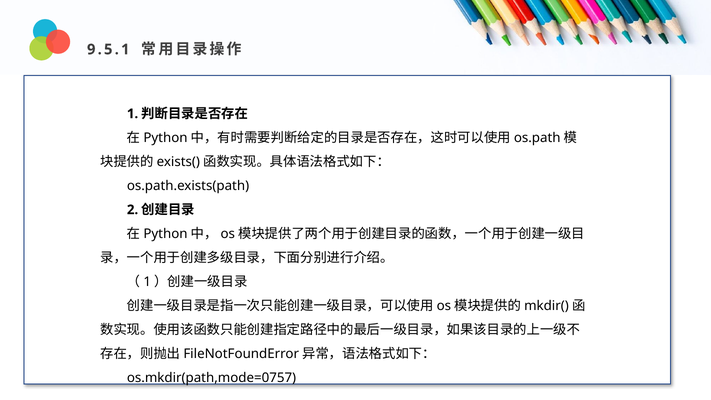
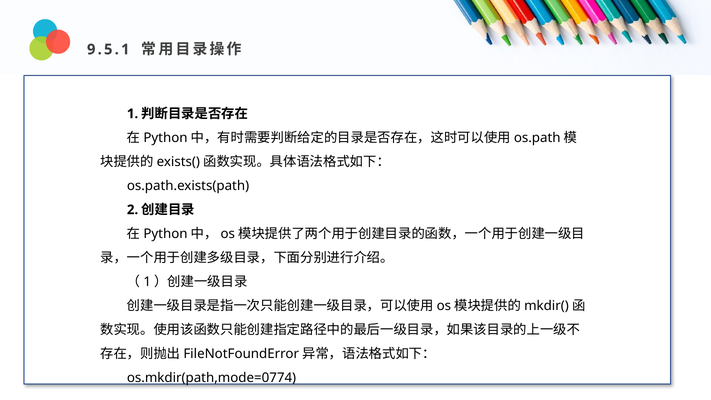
os.mkdir(path,mode=0757: os.mkdir(path,mode=0757 -> os.mkdir(path,mode=0774 (212, 378)
